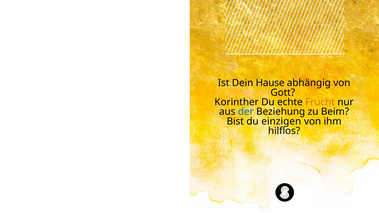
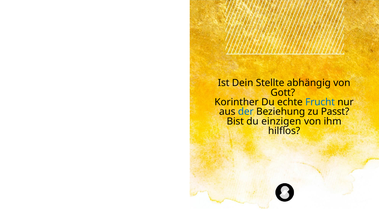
Hause: Hause -> Stellte (270, 83)
Frucht colour: orange -> blue (320, 102)
Beim: Beim -> Passt (335, 112)
